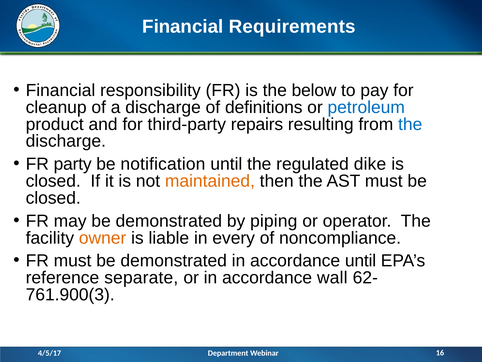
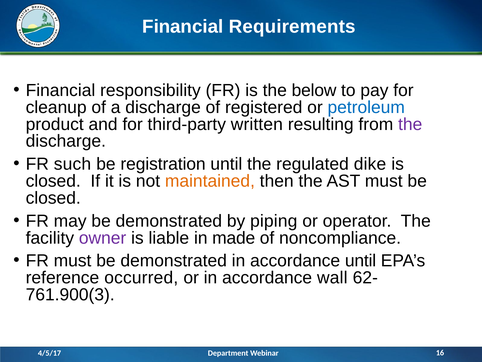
definitions: definitions -> registered (264, 107)
repairs: repairs -> written (257, 124)
the colour: blue -> purple (410, 124)
party: party -> such (72, 164)
notification: notification -> registration (163, 164)
owner colour: orange -> purple (103, 238)
every: every -> made (234, 238)
separate: separate -> occurred (141, 277)
